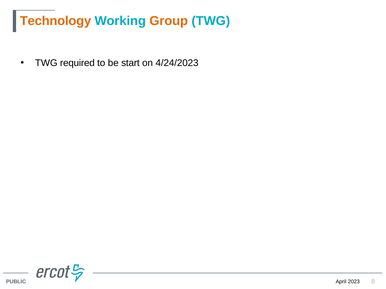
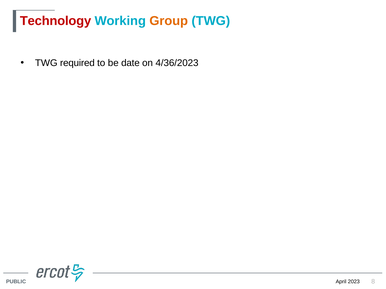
Technology colour: orange -> red (56, 21)
start: start -> date (130, 63)
4/24/2023: 4/24/2023 -> 4/36/2023 (177, 63)
